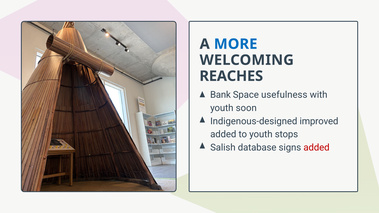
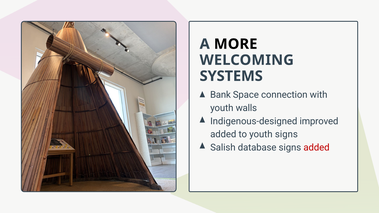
MORE colour: blue -> black (236, 44)
REACHES: REACHES -> SYSTEMS (231, 76)
usefulness: usefulness -> connection (284, 95)
soon: soon -> walls (246, 108)
youth stops: stops -> signs (286, 134)
